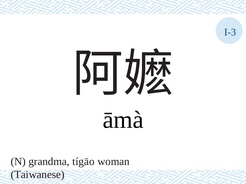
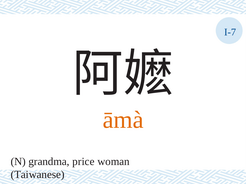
I-3: I-3 -> I-7 (230, 32)
āmà colour: black -> orange (123, 120)
tígāo: tígāo -> price (83, 162)
